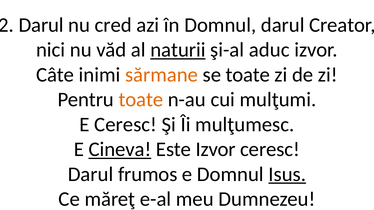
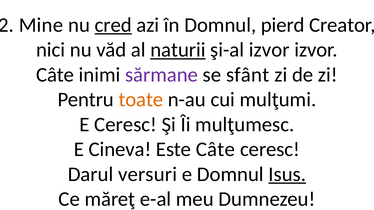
Darul: Darul -> Mine (41, 25)
cred underline: none -> present (113, 25)
Domnul darul: darul -> pierd (283, 25)
şi-al aduc: aduc -> izvor (269, 50)
sărmane colour: orange -> purple (162, 75)
se toate: toate -> sfânt (248, 75)
Cineva underline: present -> none (120, 150)
Este Izvor: Izvor -> Câte (215, 150)
frumos: frumos -> versuri (148, 175)
